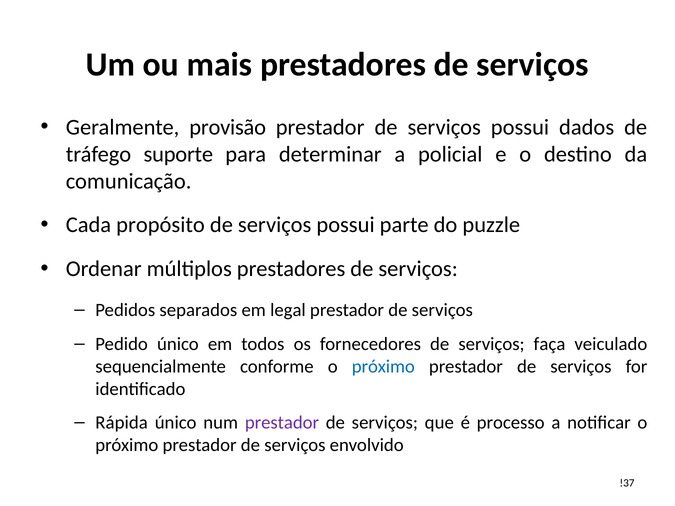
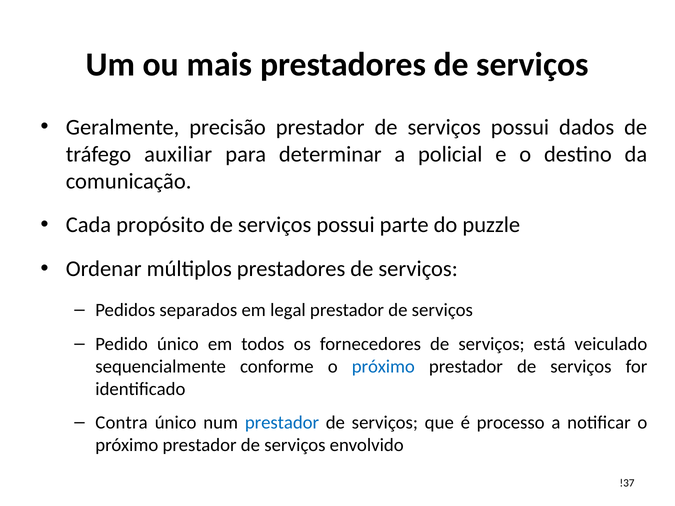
provisão: provisão -> precisão (228, 127)
suporte: suporte -> auxiliar (178, 154)
faça: faça -> está (550, 344)
Rápida: Rápida -> Contra (122, 423)
prestador colour: purple -> blue (282, 423)
